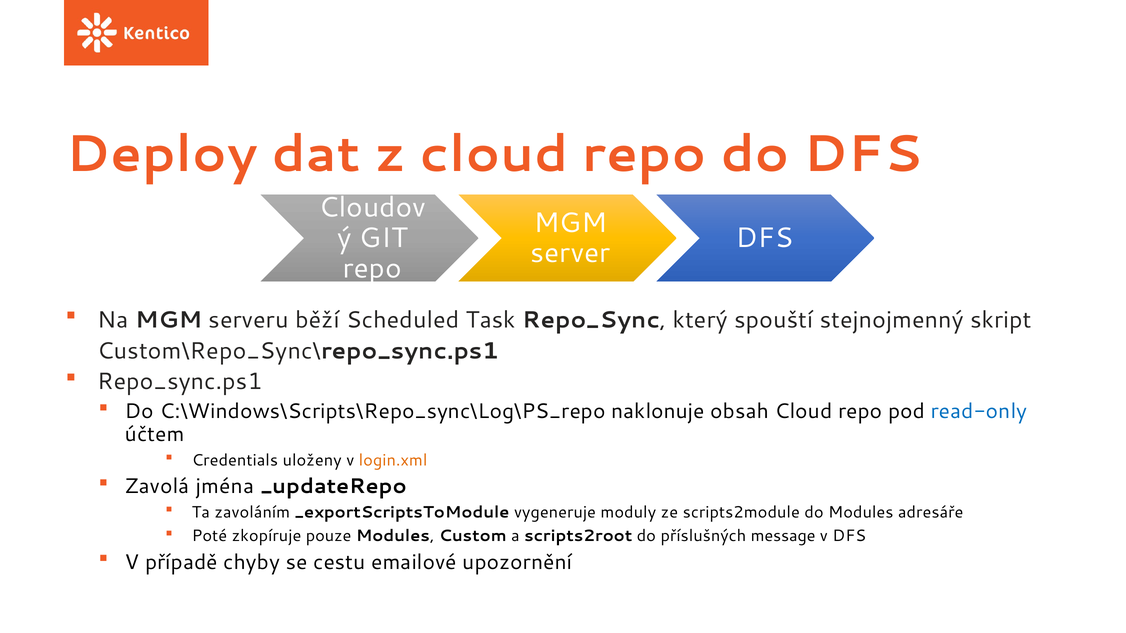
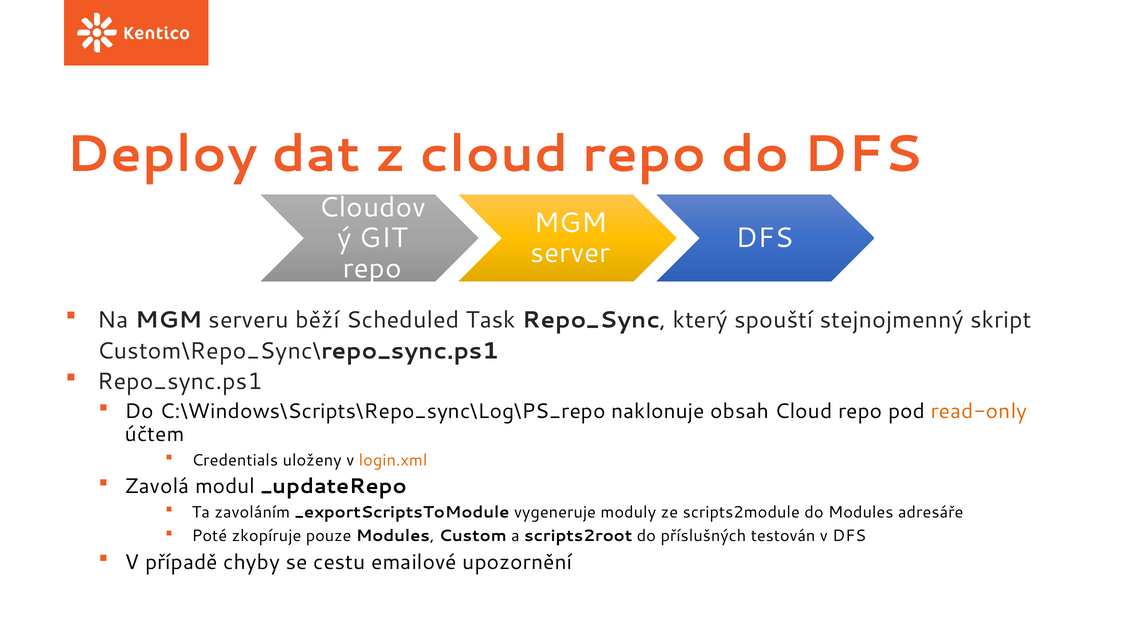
read-only colour: blue -> orange (979, 412)
jména: jména -> modul (225, 487)
message: message -> testován (783, 536)
